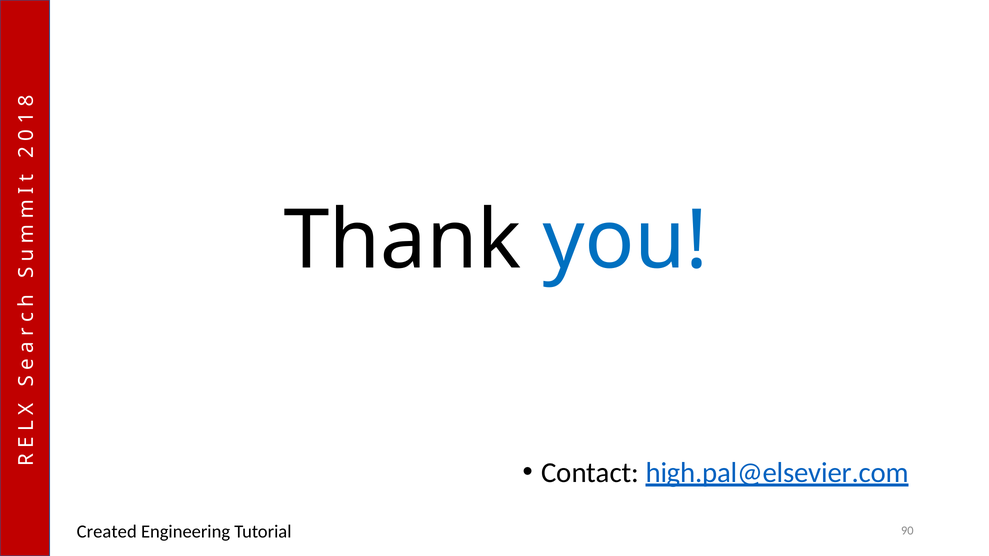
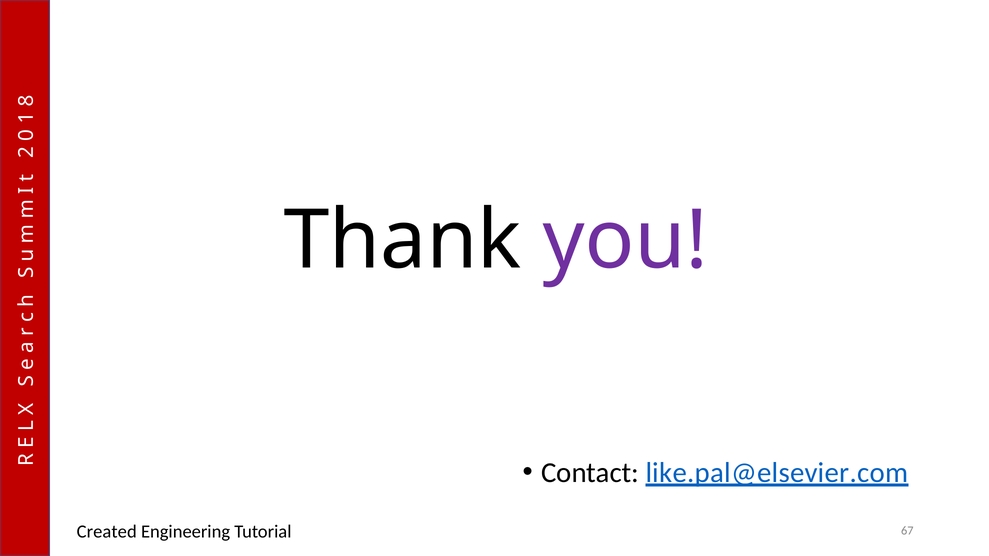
you colour: blue -> purple (625, 241)
high.pal@elsevier.com: high.pal@elsevier.com -> like.pal@elsevier.com (777, 473)
90: 90 -> 67 (907, 531)
